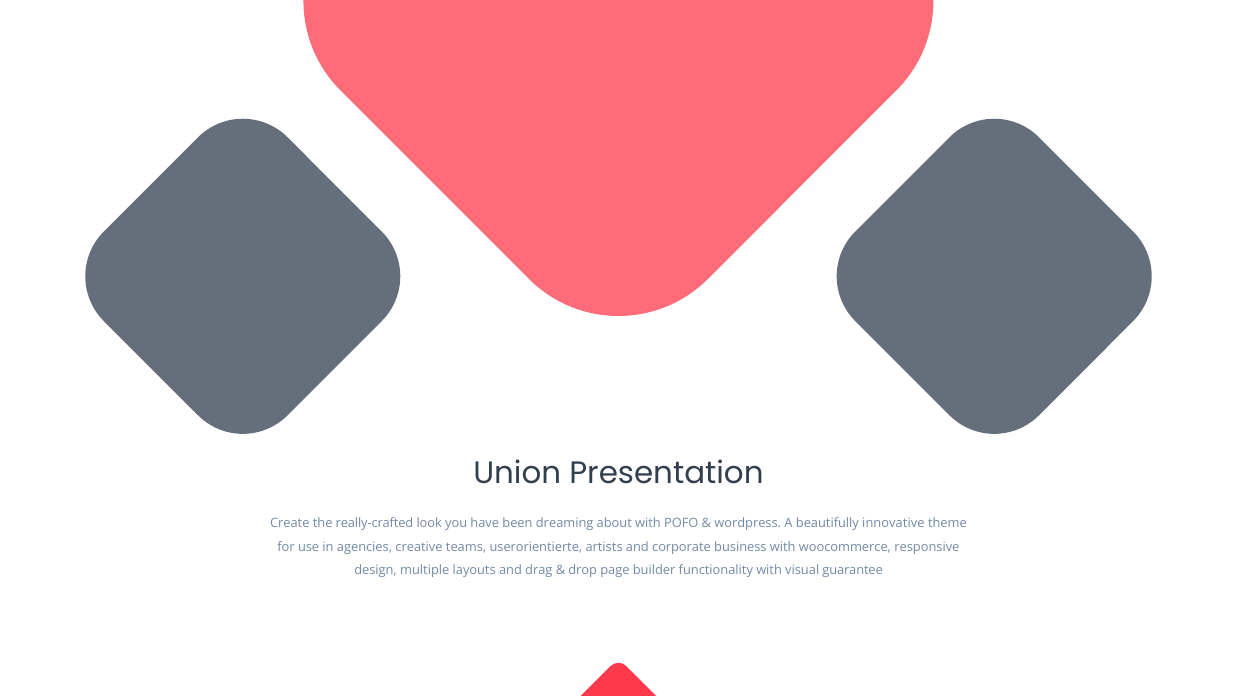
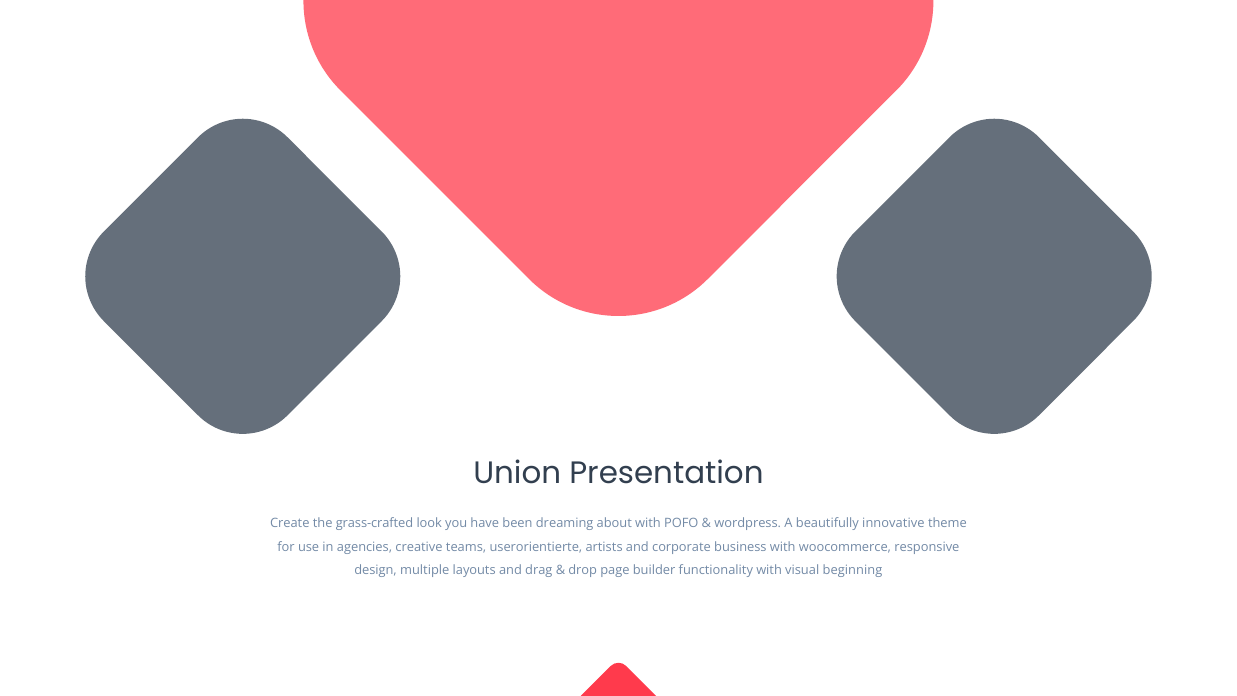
really-crafted: really-crafted -> grass-crafted (375, 523)
guarantee: guarantee -> beginning (853, 570)
